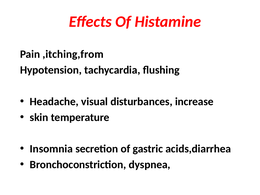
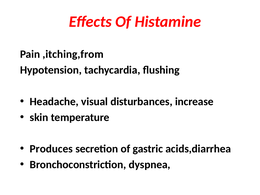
Insomnia: Insomnia -> Produces (51, 149)
